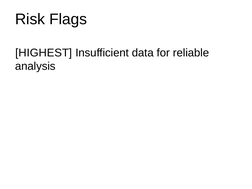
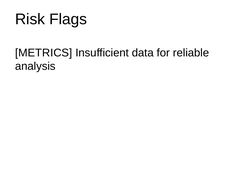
HIGHEST: HIGHEST -> METRICS (44, 53)
